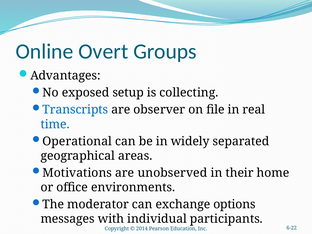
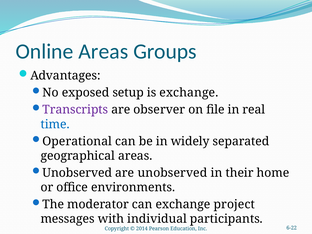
Online Overt: Overt -> Areas (103, 52)
is collecting: collecting -> exchange (189, 93)
Transcripts colour: blue -> purple (75, 110)
Motivations: Motivations -> Unobserved (77, 173)
options: options -> project (234, 204)
